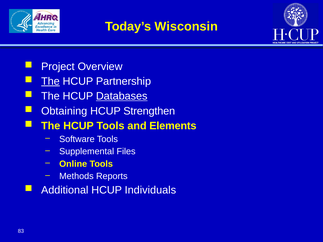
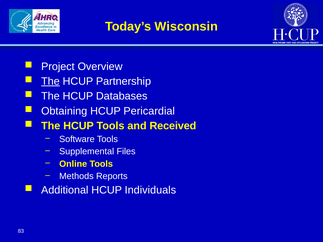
Databases underline: present -> none (122, 96)
Strengthen: Strengthen -> Pericardial (149, 111)
Elements: Elements -> Received (173, 126)
